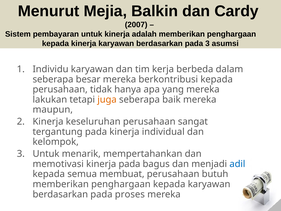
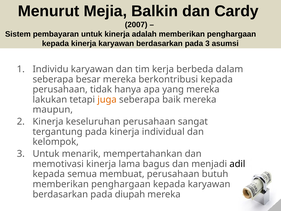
kinerja pada: pada -> lama (129, 164)
adil colour: blue -> black (237, 164)
proses: proses -> diupah (130, 194)
